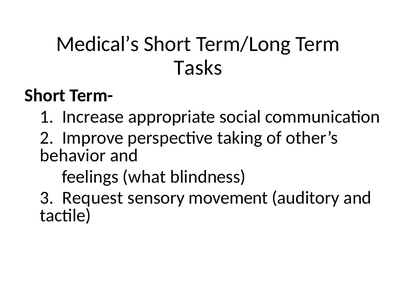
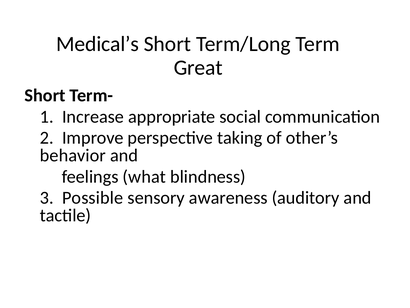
Tasks: Tasks -> Great (198, 67)
Request: Request -> Possible (93, 198)
movement: movement -> awareness (228, 198)
